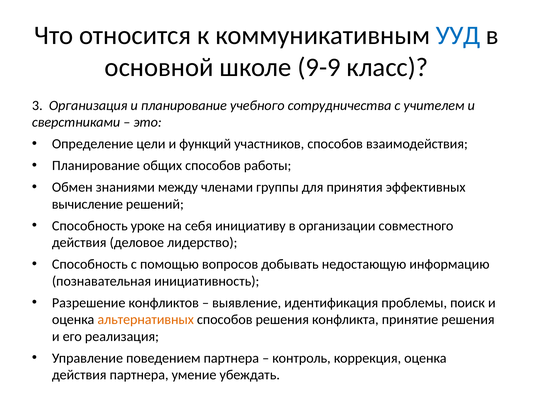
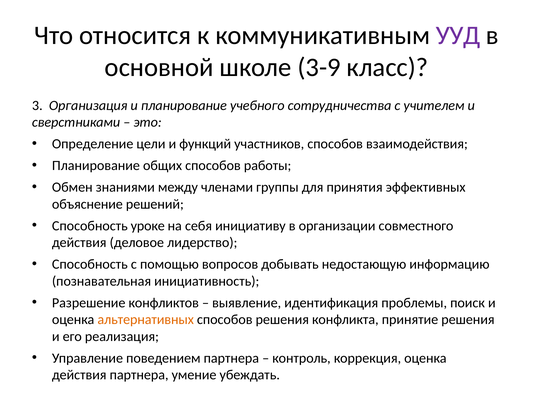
УУД colour: blue -> purple (458, 35)
9-9: 9-9 -> 3-9 (319, 67)
вычисление: вычисление -> объяснение (87, 204)
